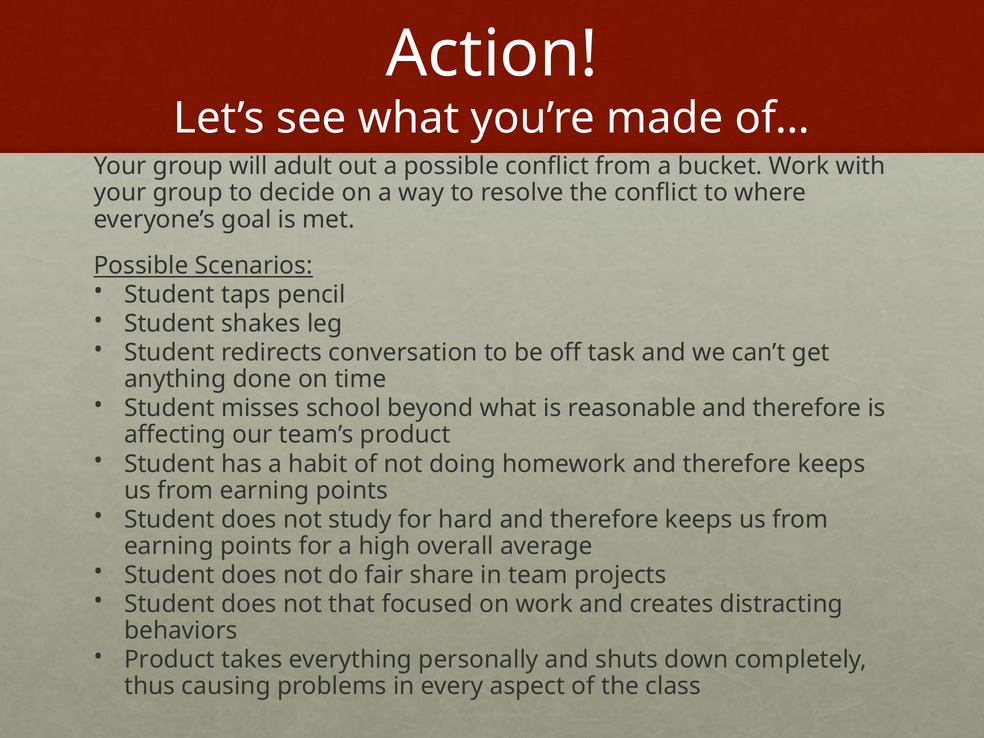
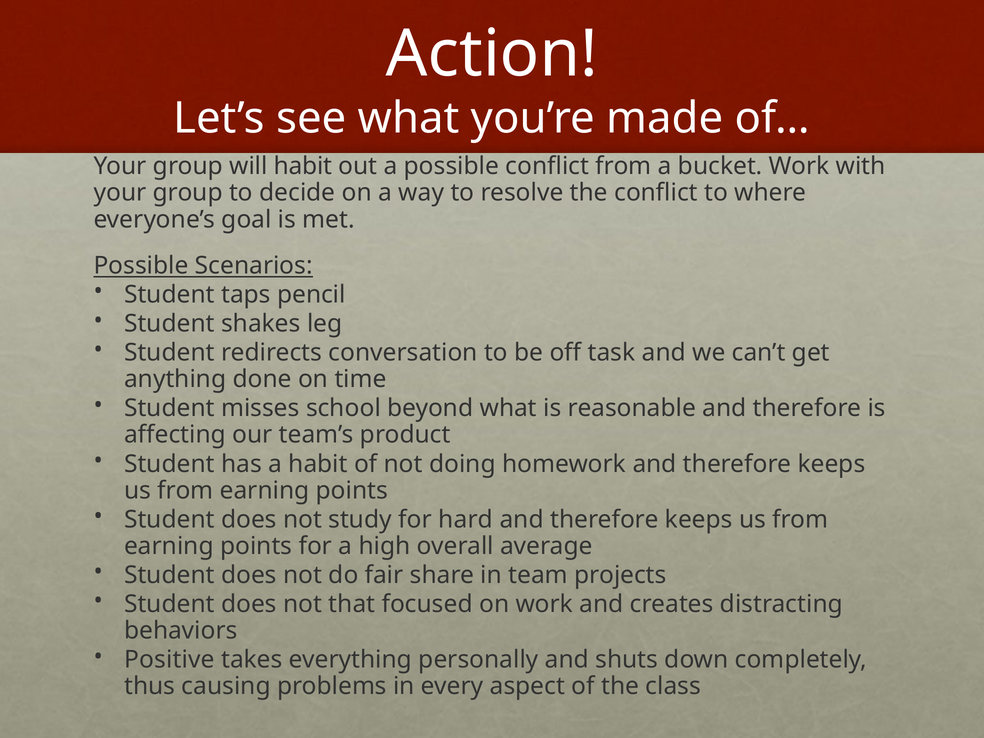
will adult: adult -> habit (303, 166)
Product: Product -> Positive (169, 660)
